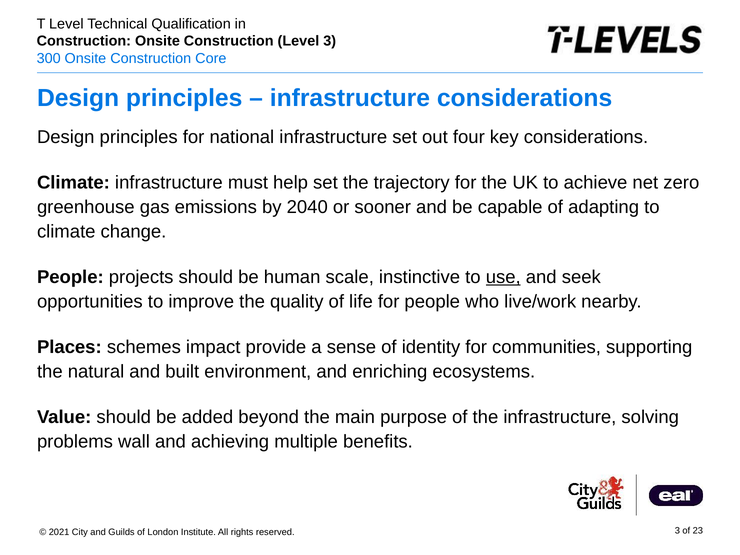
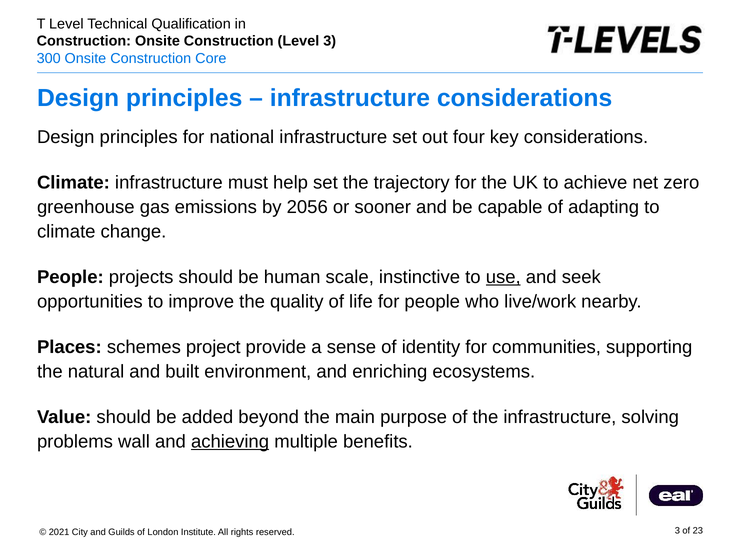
2040: 2040 -> 2056 (307, 207)
impact: impact -> project (213, 347)
achieving underline: none -> present (230, 442)
